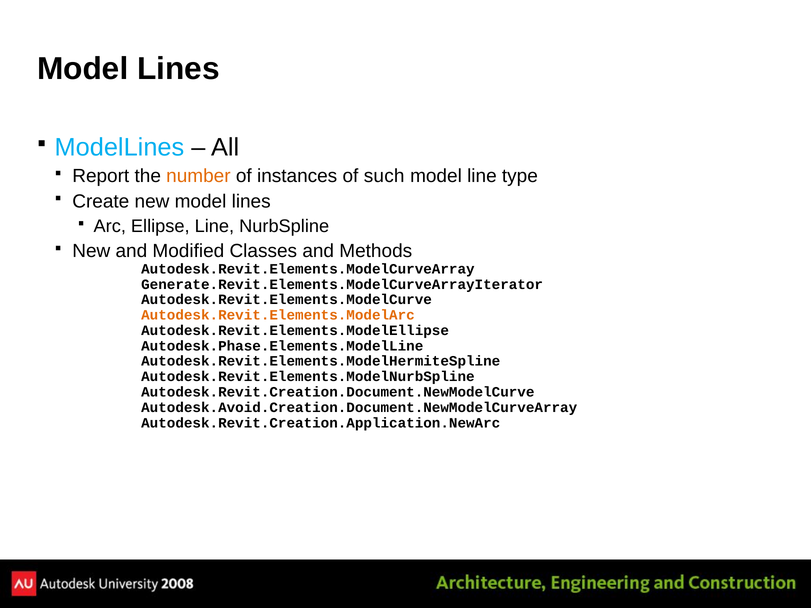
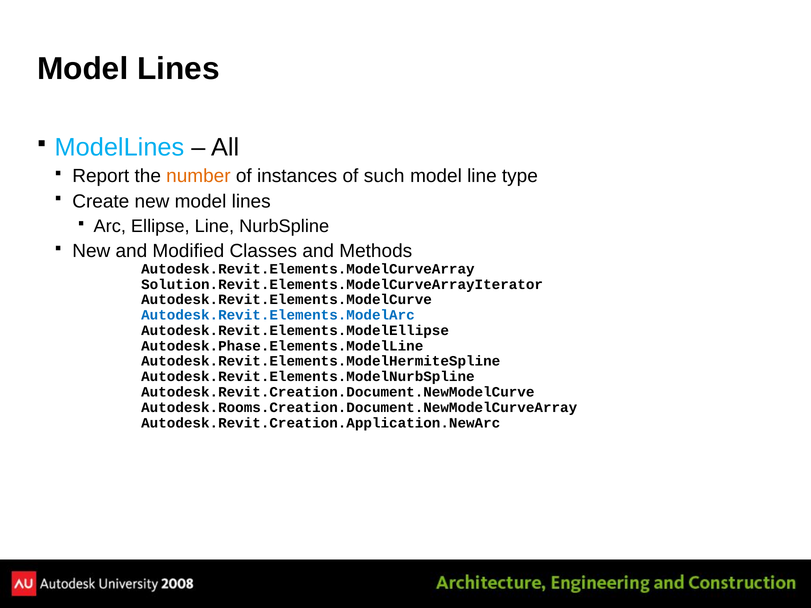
Generate.Revit.Elements.ModelCurveArrayIterator: Generate.Revit.Elements.ModelCurveArrayIterator -> Solution.Revit.Elements.ModelCurveArrayIterator (342, 284)
Autodesk.Revit.Elements.ModelArc colour: orange -> blue (278, 315)
Autodesk.Avoid.Creation.Document.NewModelCurveArray: Autodesk.Avoid.Creation.Document.NewModelCurveArray -> Autodesk.Rooms.Creation.Document.NewModelCurveArray (359, 408)
